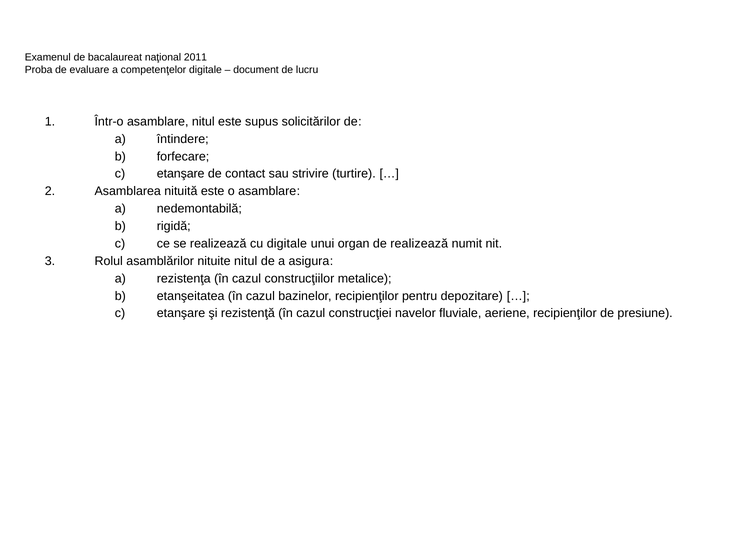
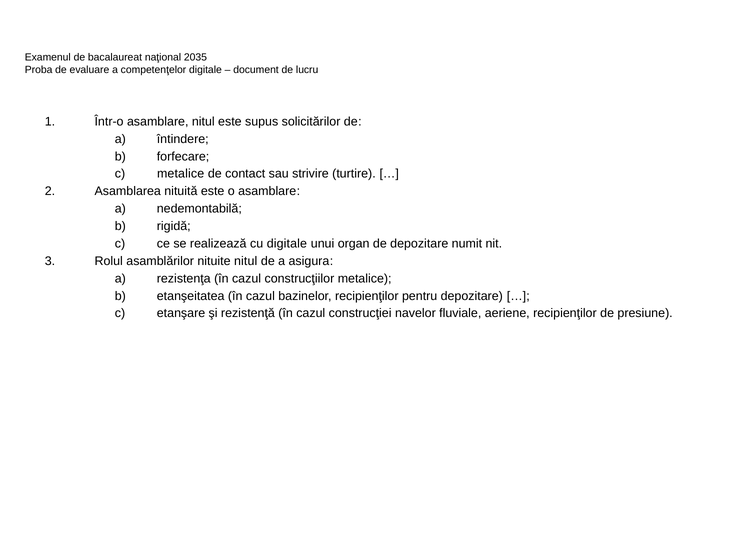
2011: 2011 -> 2035 (195, 58)
etanşare: etanşare -> metalice (181, 174)
de realizează: realizează -> depozitare (419, 244)
